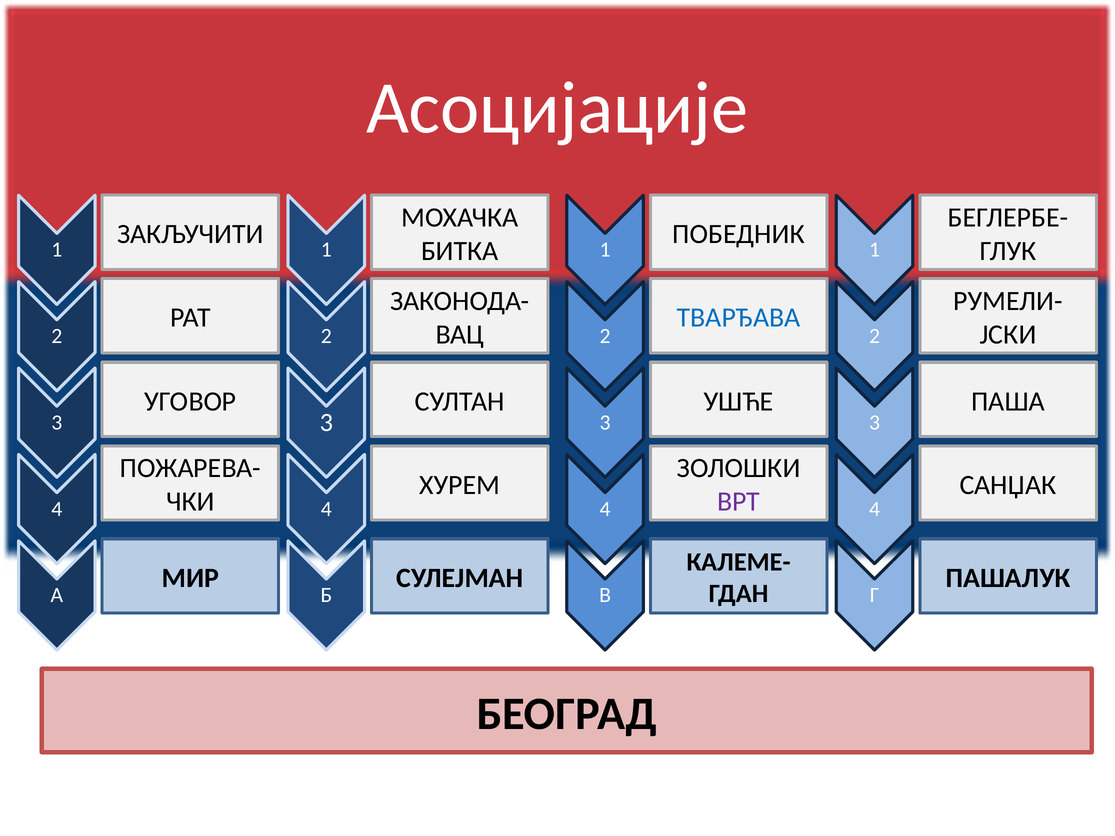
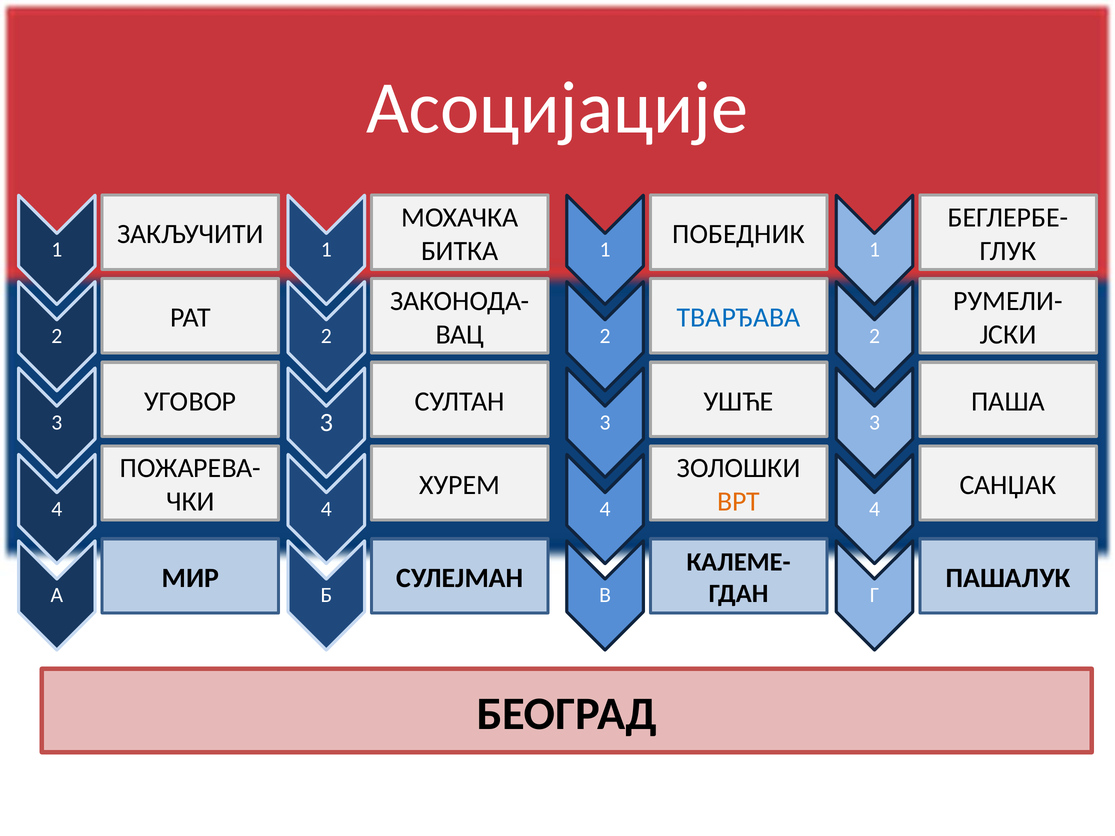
ВРТ colour: purple -> orange (739, 502)
